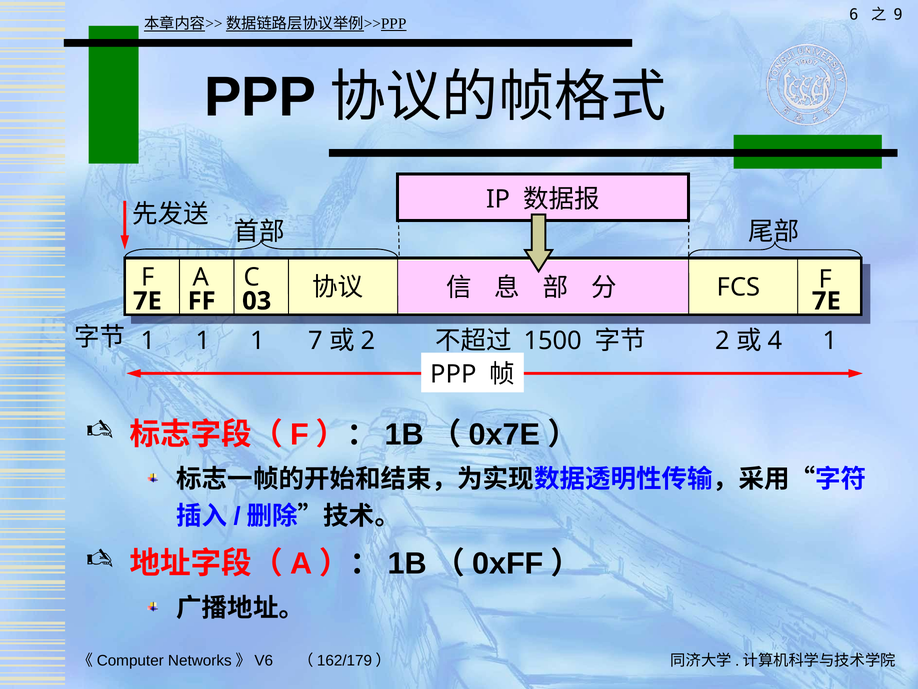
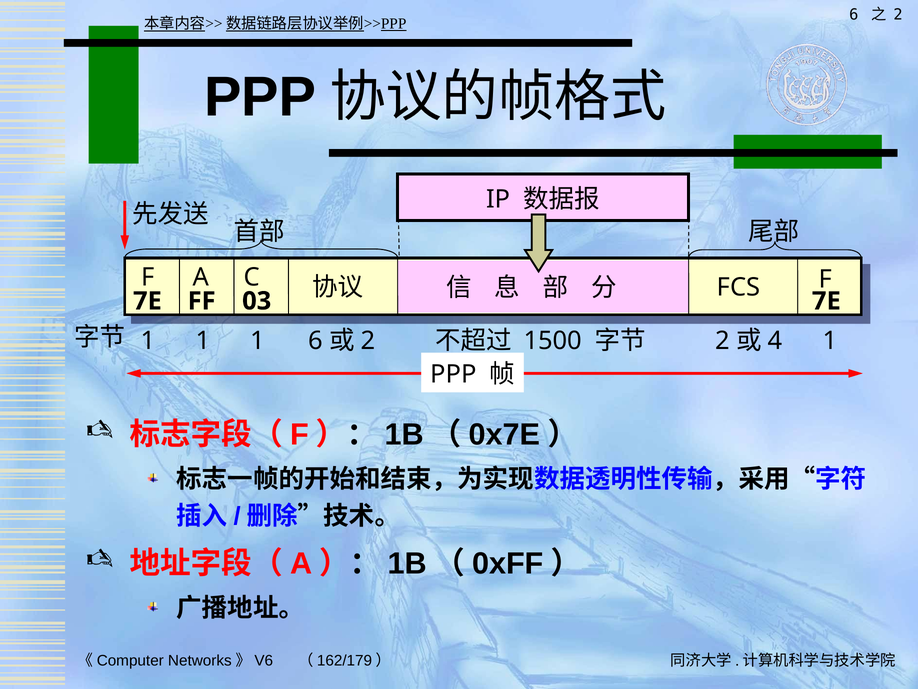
9: 9 -> 2 (898, 15)
1 7: 7 -> 6 (316, 341)
